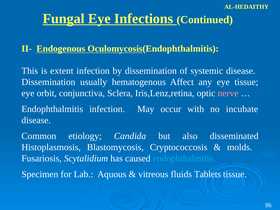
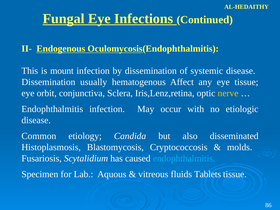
extent: extent -> mount (62, 71)
nerve colour: pink -> yellow (228, 93)
incubate: incubate -> etiologic (242, 109)
